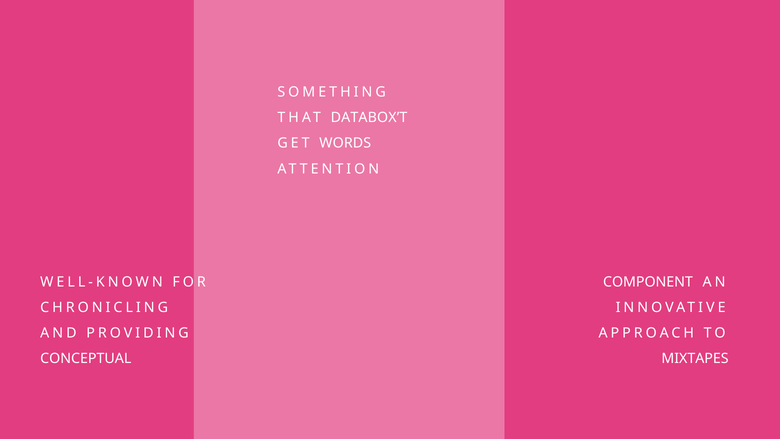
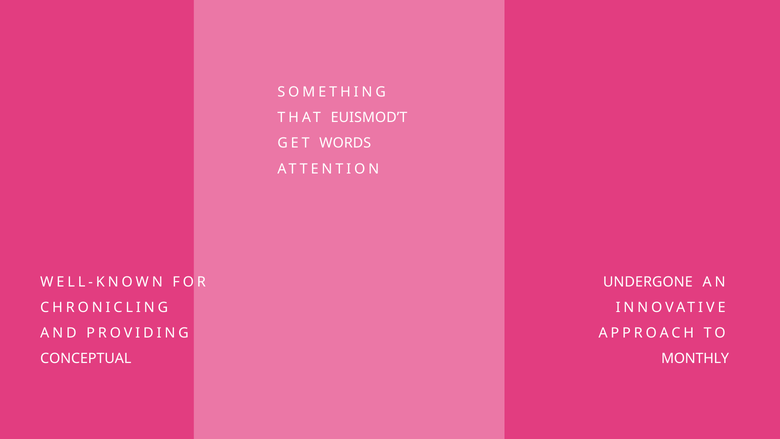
DATABOX’T: DATABOX’T -> EUISMOD’T (369, 118)
COMPONENT: COMPONENT -> UNDERGONE (648, 282)
MIXTAPES: MIXTAPES -> MONTHLY (695, 358)
